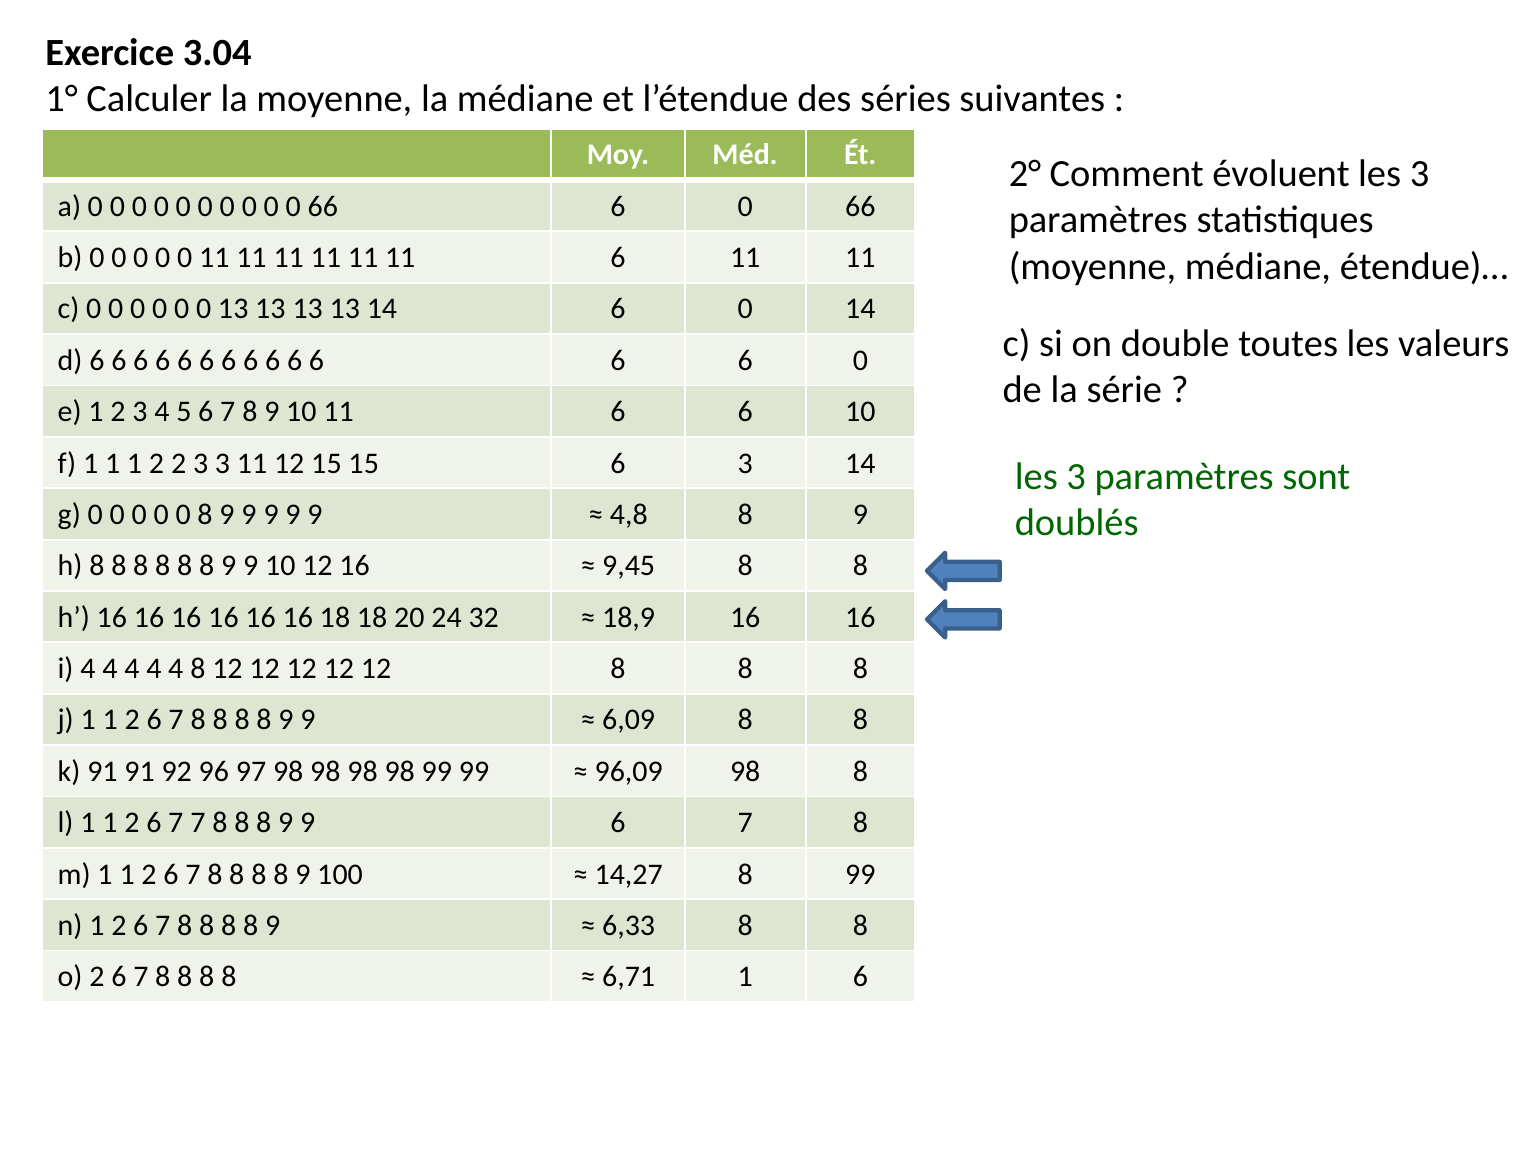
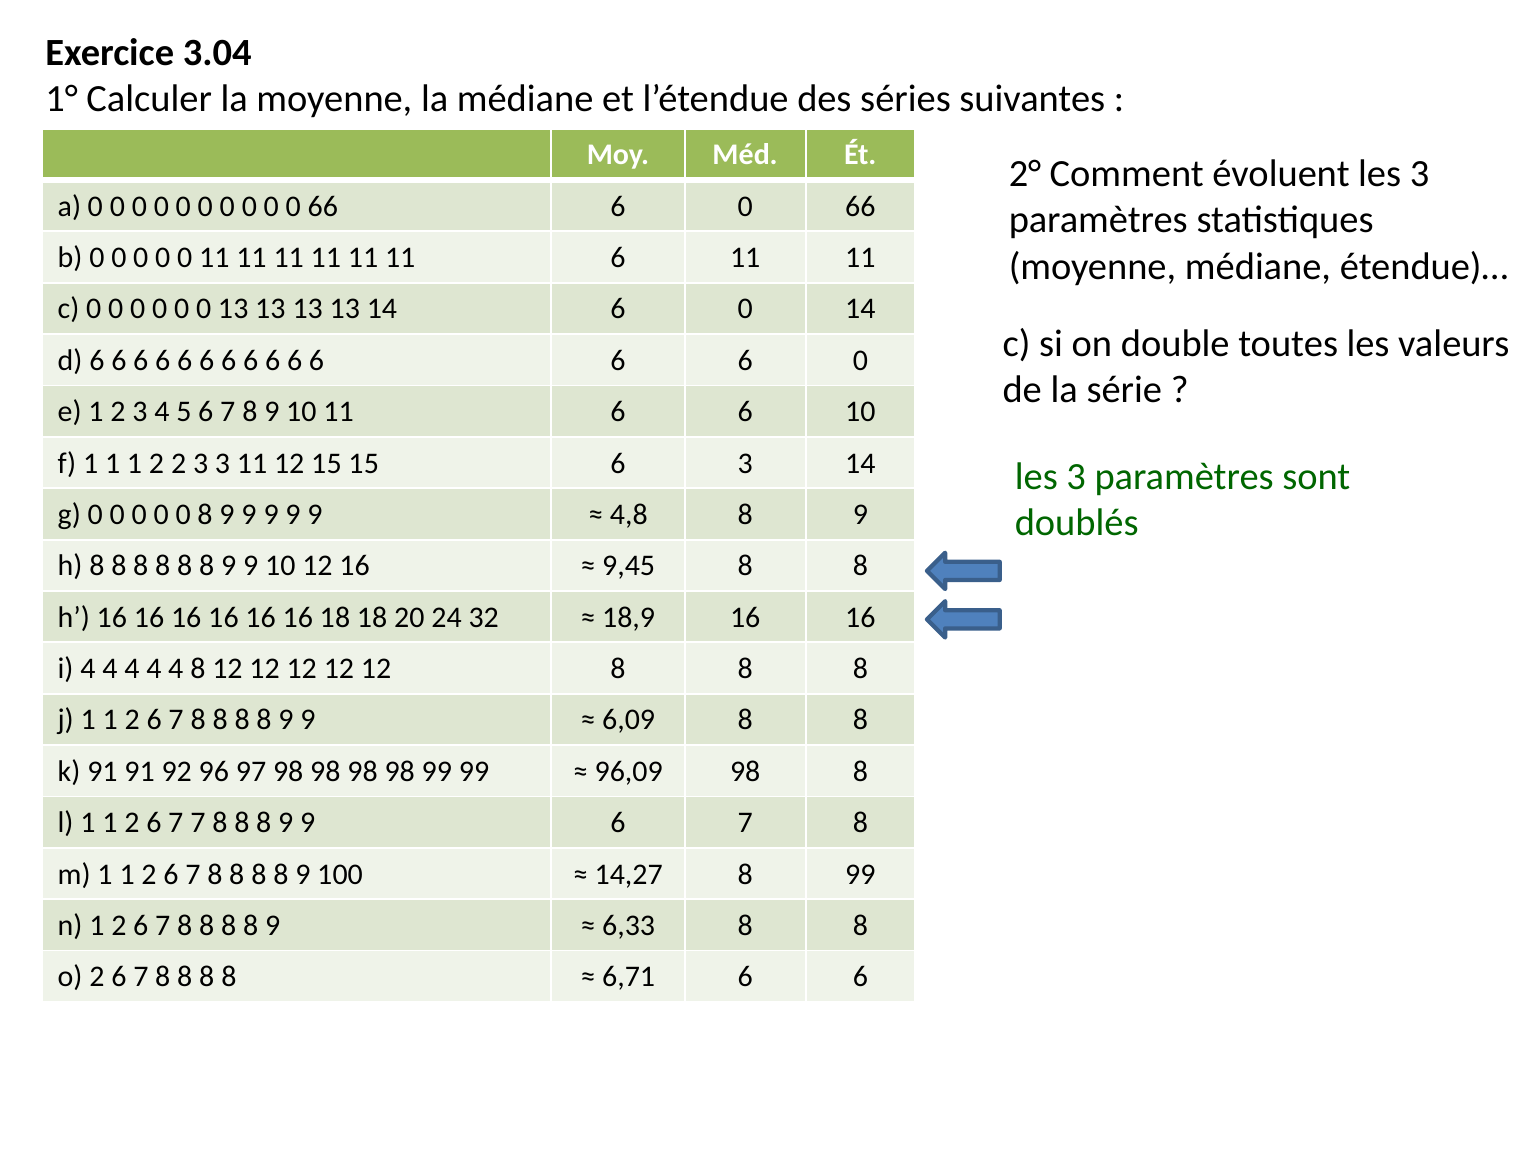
6,71 1: 1 -> 6 (745, 977)
